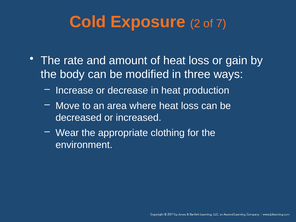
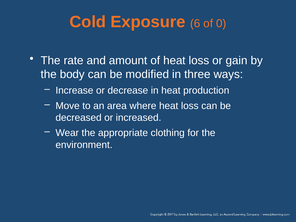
2: 2 -> 6 (195, 23)
7: 7 -> 0 (221, 23)
